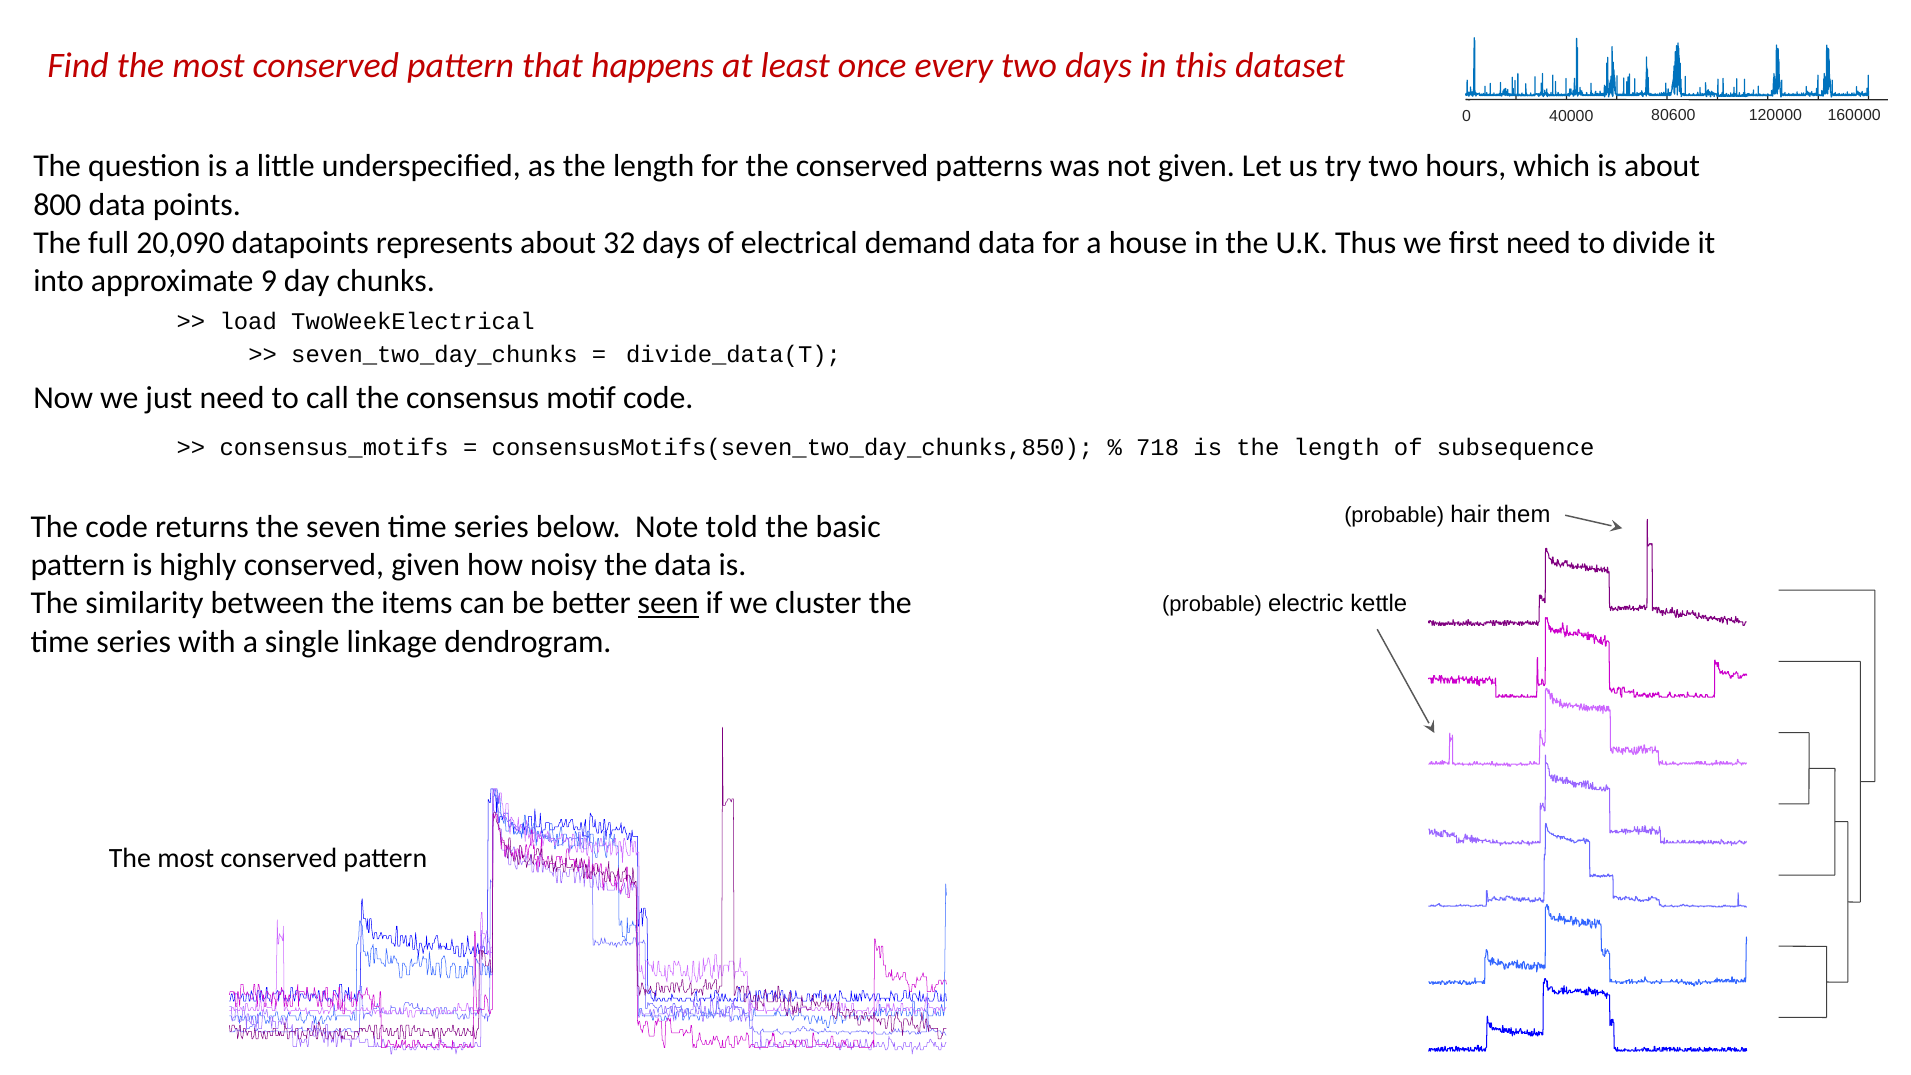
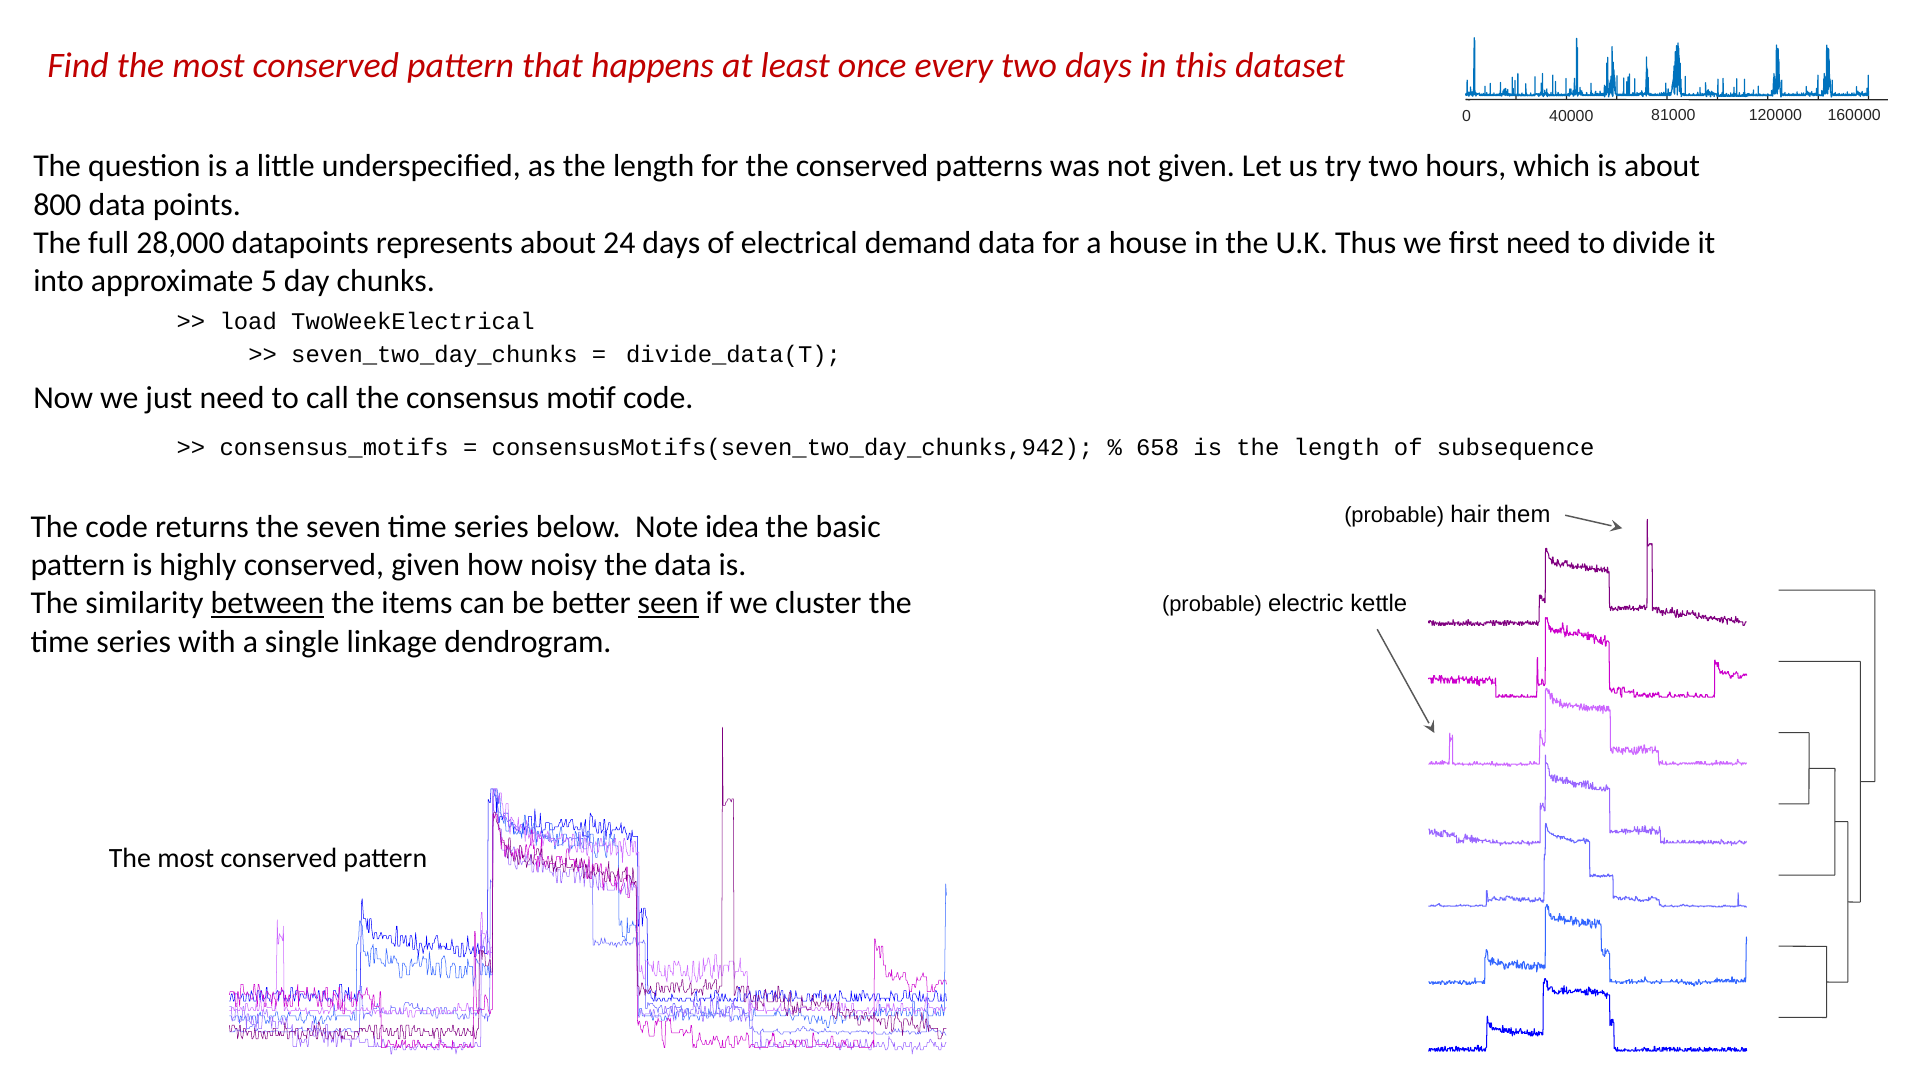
80600: 80600 -> 81000 (1673, 116)
20,090: 20,090 -> 28,000 (180, 243)
32: 32 -> 24 (619, 243)
9: 9 -> 5 (269, 281)
consensusMotifs(seven_two_day_chunks,850: consensusMotifs(seven_two_day_chunks,850 -> consensusMotifs(seven_two_day_chunks,942 (792, 447)
718: 718 -> 658 (1158, 447)
told: told -> idea (732, 527)
between underline: none -> present (268, 603)
